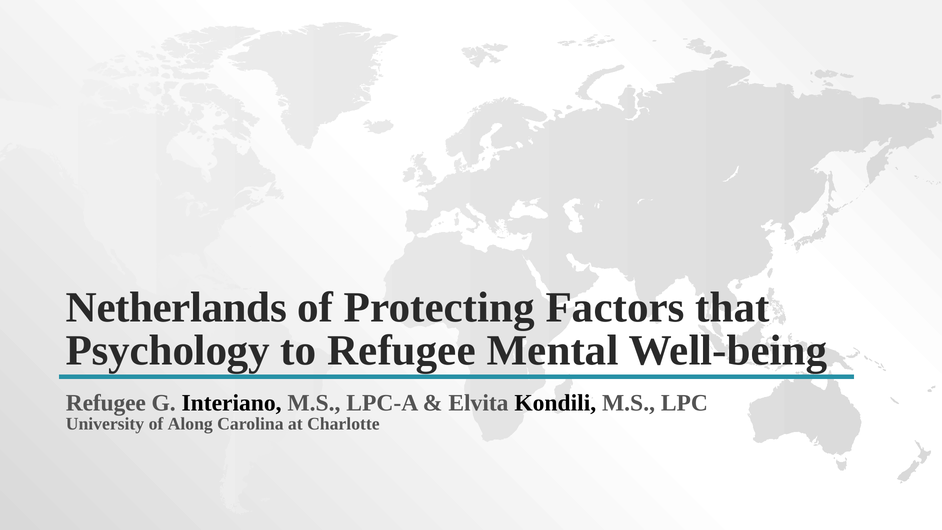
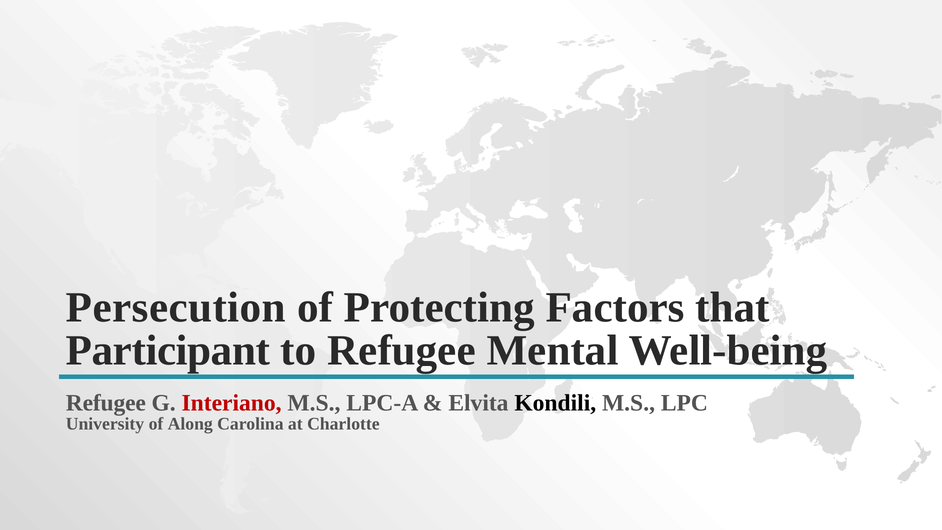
Netherlands: Netherlands -> Persecution (176, 307)
Psychology: Psychology -> Participant (168, 350)
Interiano colour: black -> red (232, 403)
